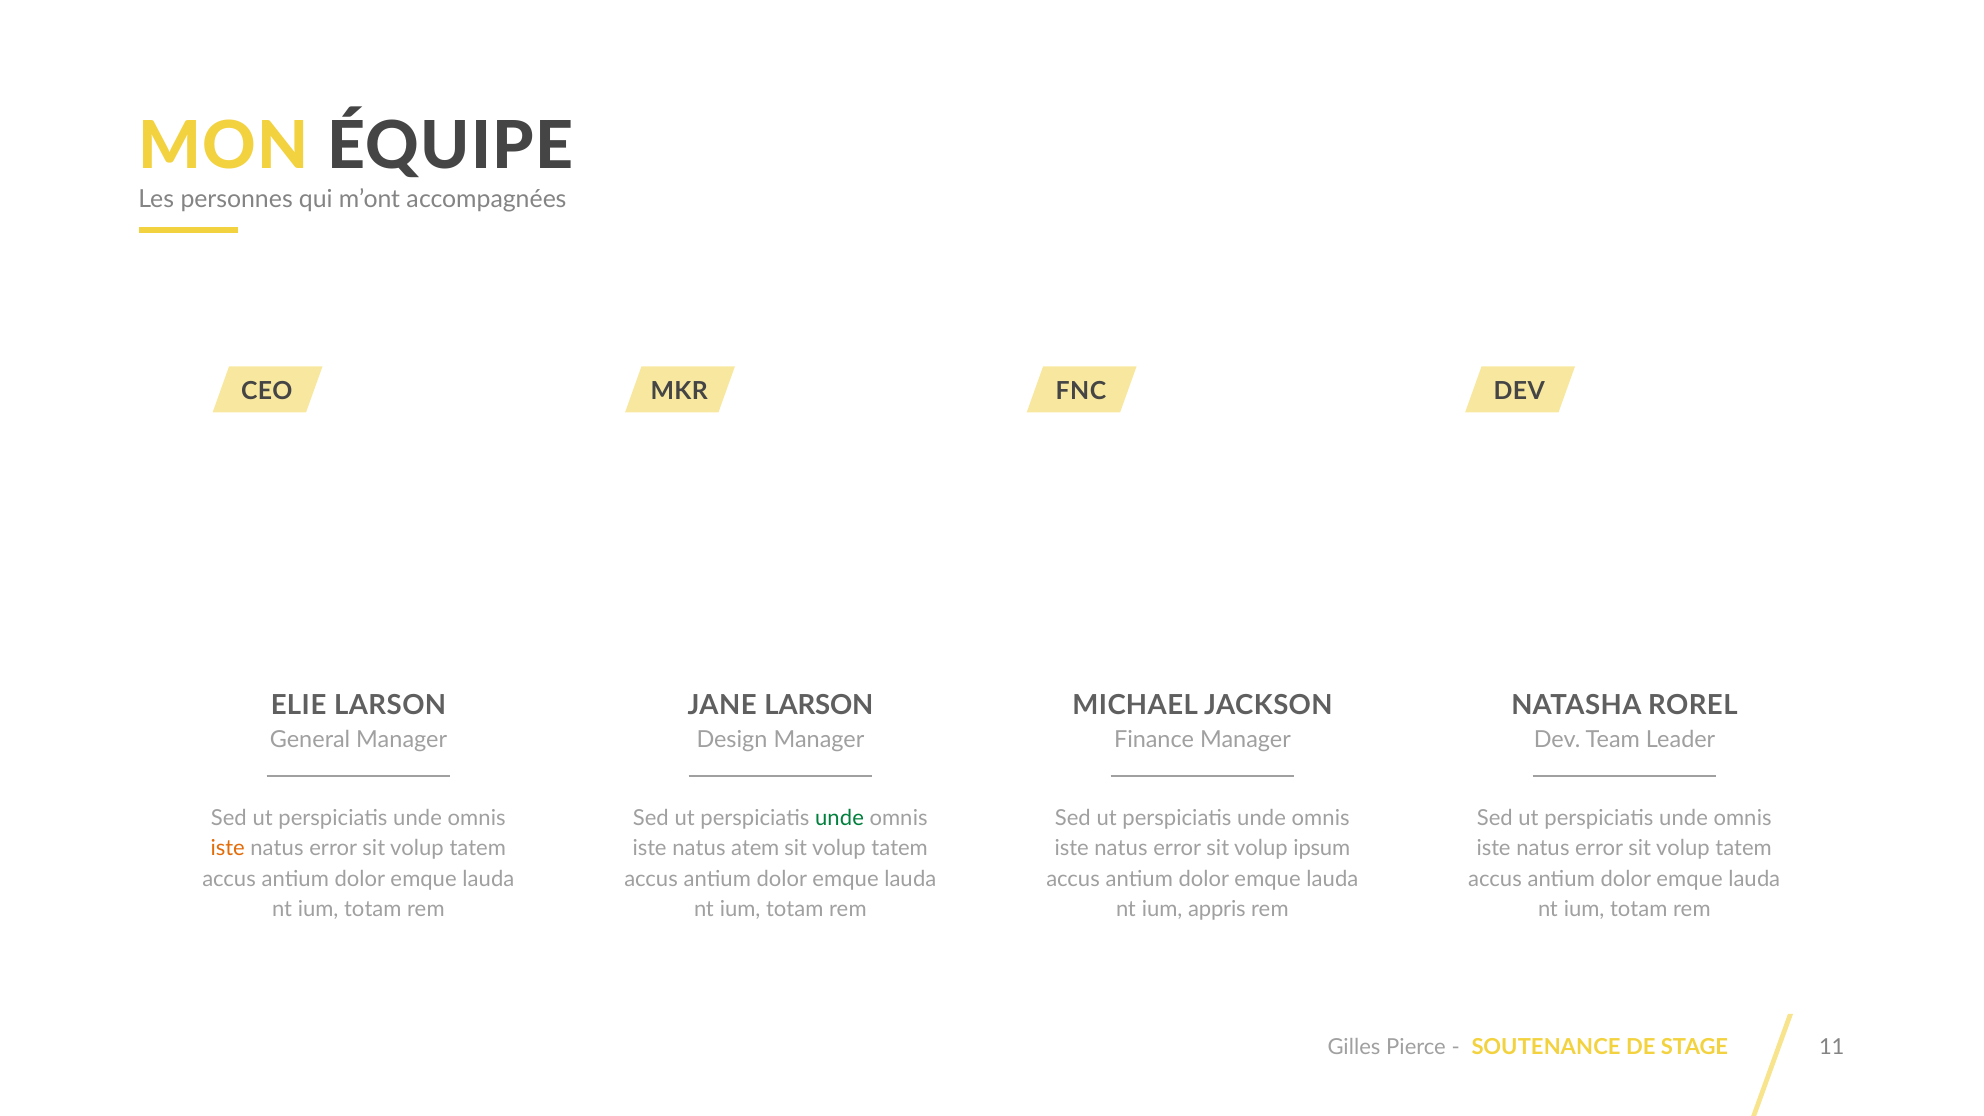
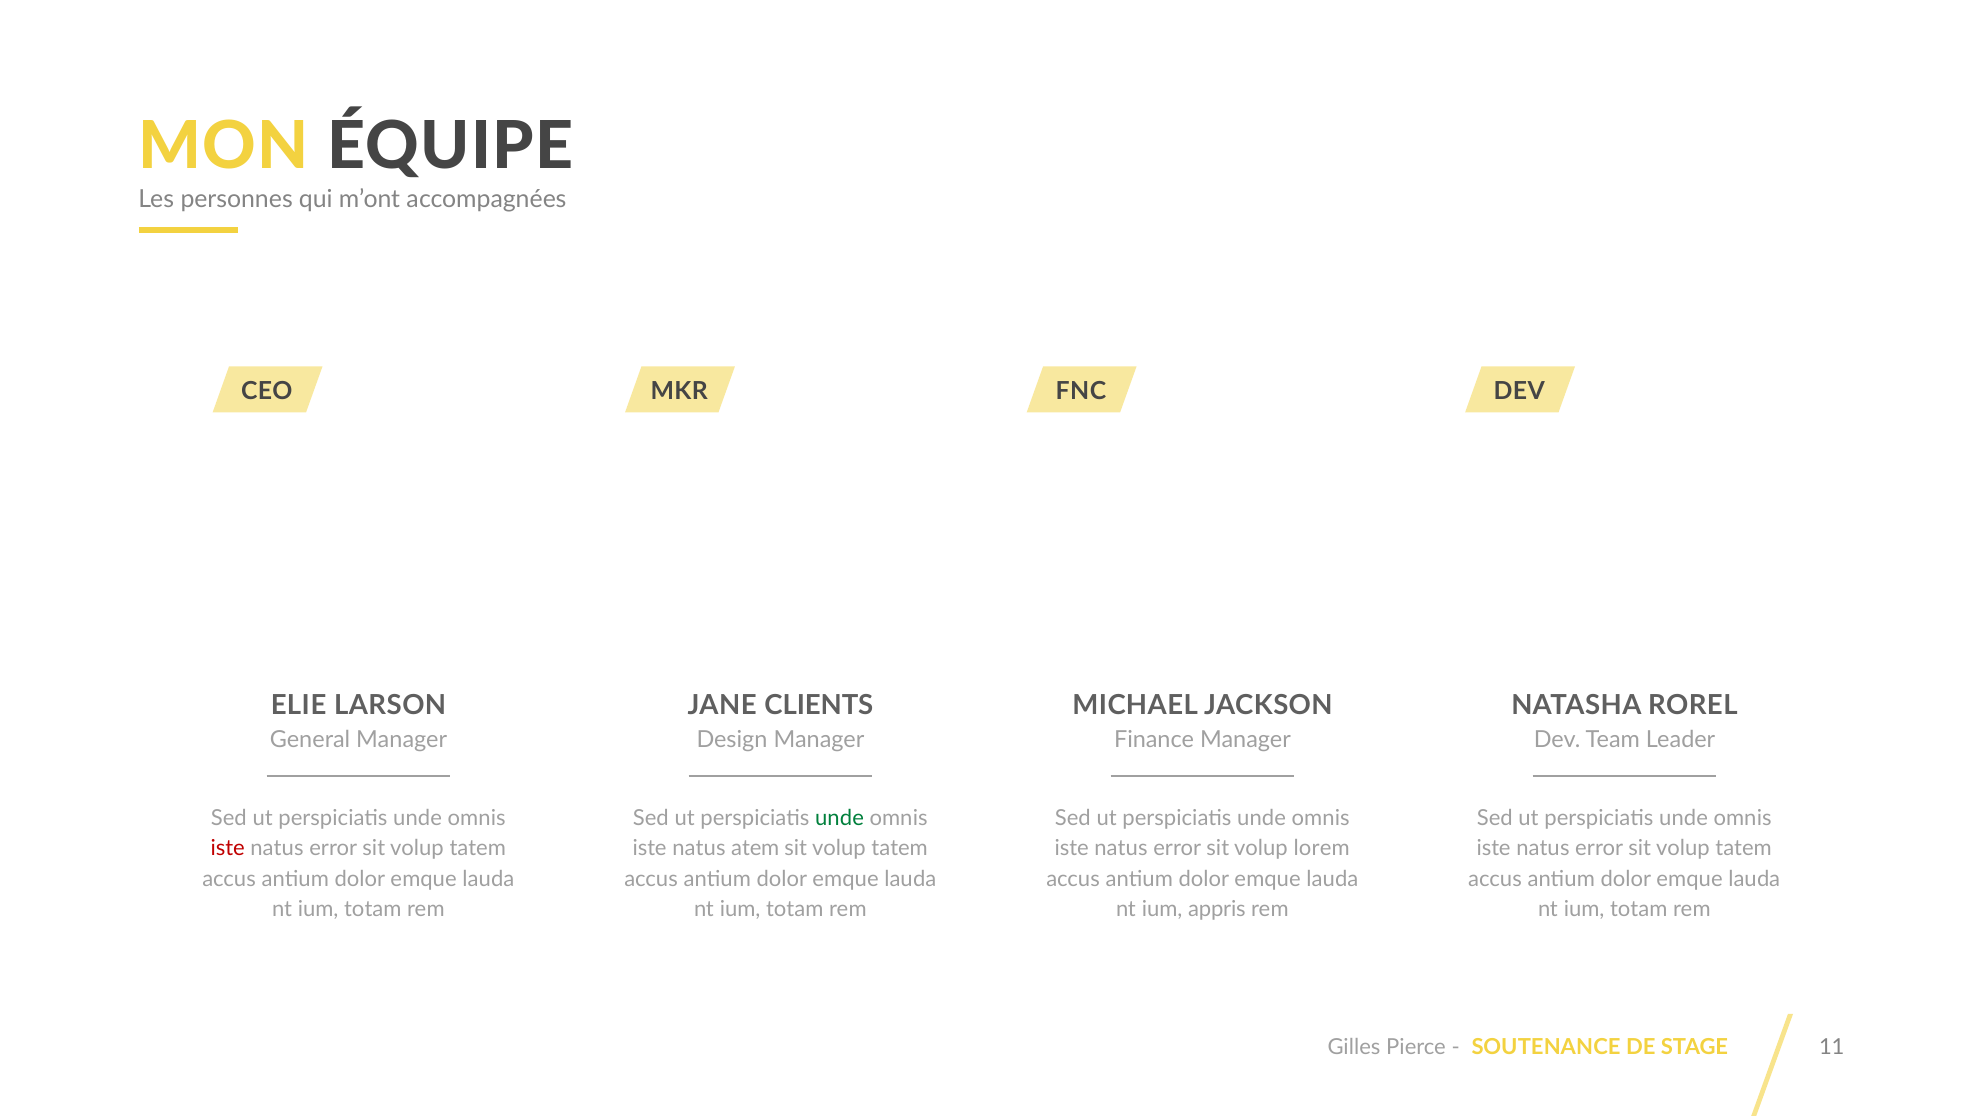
JANE LARSON: LARSON -> CLIENTS (819, 706)
iste colour: orange -> red (228, 849)
ipsum: ipsum -> lorem (1322, 849)
